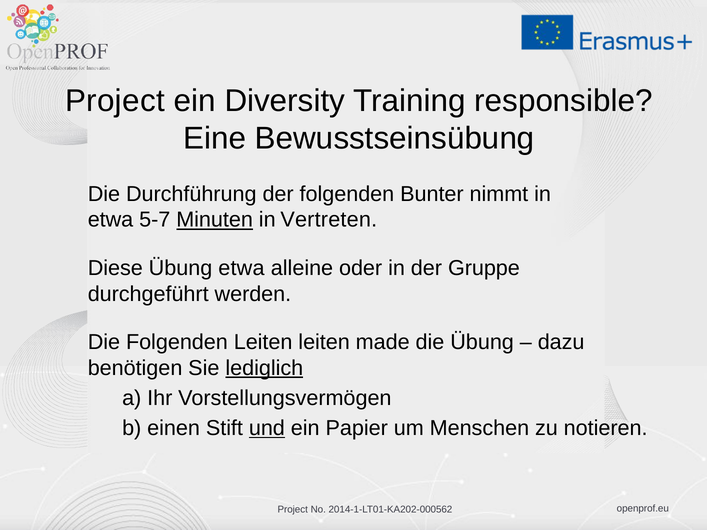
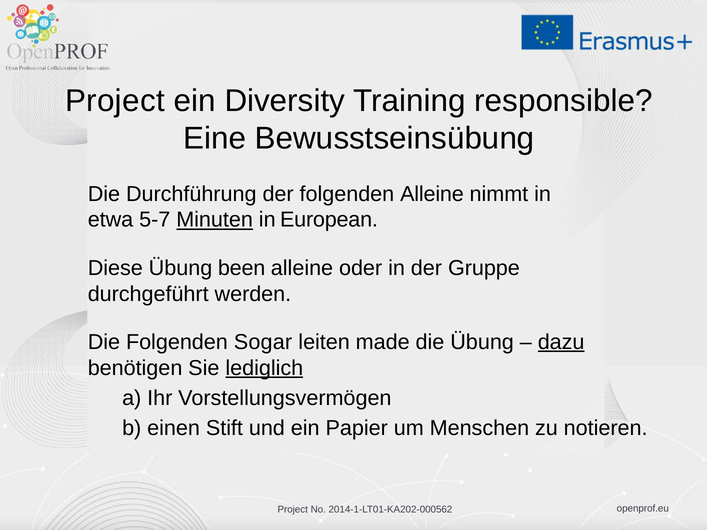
folgenden Bunter: Bunter -> Alleine (432, 194)
Vertreten: Vertreten -> European (329, 220)
Übung etwa: etwa -> been (242, 268)
Folgenden Leiten: Leiten -> Sogar (263, 342)
dazu underline: none -> present (561, 342)
und underline: present -> none (267, 429)
